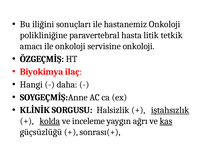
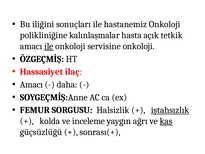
paravertebral: paravertebral -> kalınlaşmalar (94, 35)
litik: litik -> açık (151, 35)
ile underline: none -> present (49, 46)
Biyokimya: Biyokimya -> Hassasiyet (41, 72)
Hangi: Hangi -> Amacı (31, 84)
KLİNİK: KLİNİK -> FEMUR (35, 110)
kolda underline: present -> none (50, 121)
